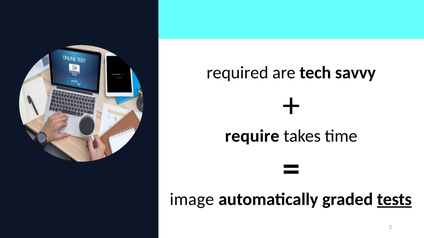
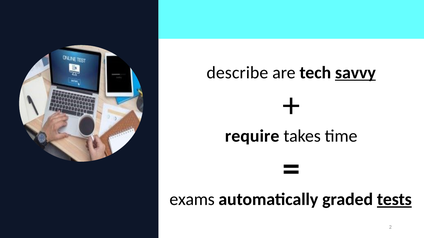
required: required -> describe (237, 73)
savvy underline: none -> present (355, 73)
image: image -> exams (192, 200)
